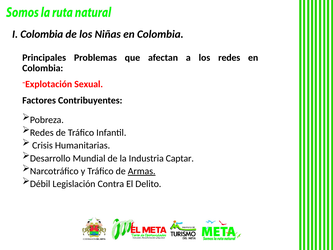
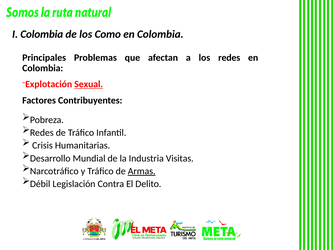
Niñas: Niñas -> Como (108, 34)
Sexual underline: none -> present (89, 84)
Captar: Captar -> Visitas (180, 158)
